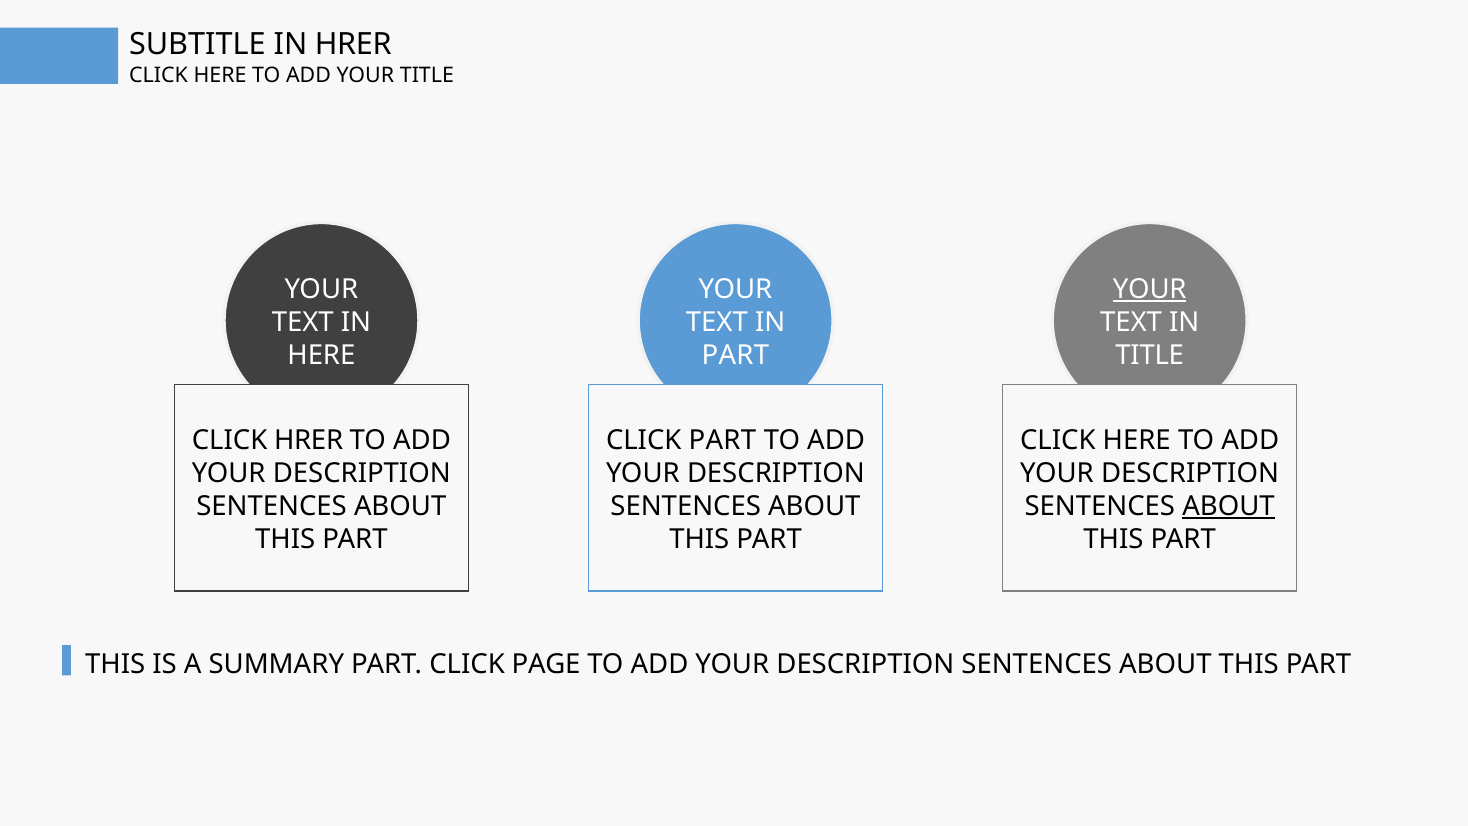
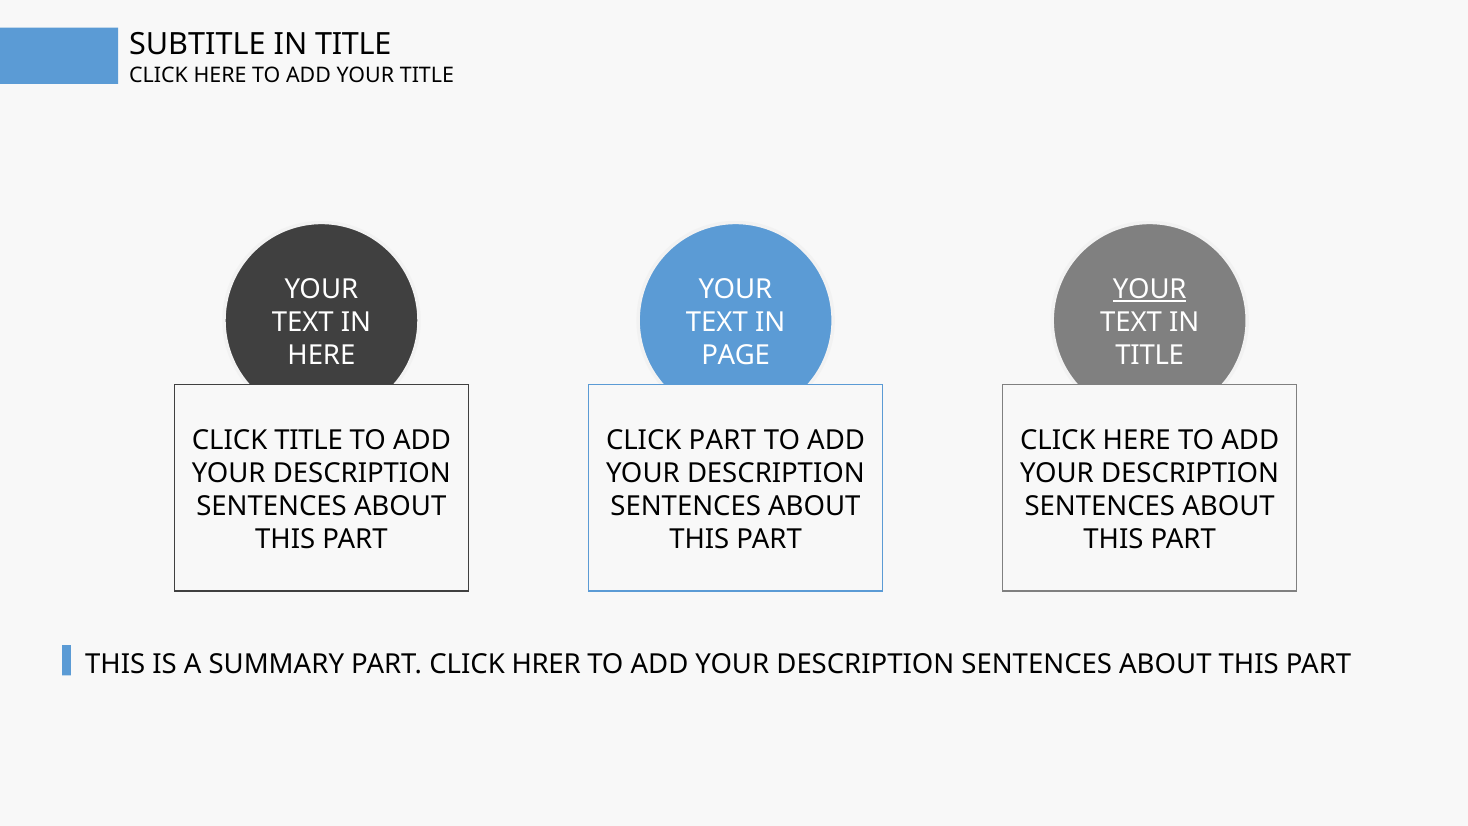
SUBTITLE IN HRER: HRER -> TITLE (353, 45)
PART: PART -> PAGE (736, 355)
CLICK HRER: HRER -> TITLE (309, 440)
ABOUT underline: present -> none (1229, 506)
PAGE: PAGE -> HRER (546, 664)
